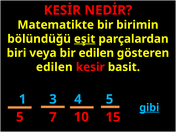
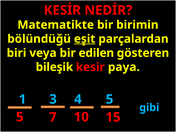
edilen: edilen -> bileşik (54, 67)
basit: basit -> paya (124, 67)
gibi underline: present -> none (149, 108)
